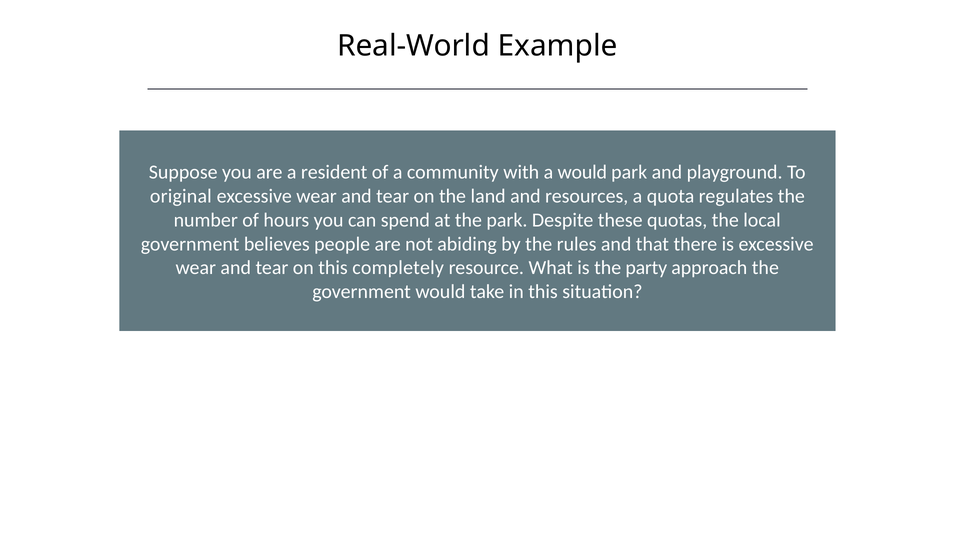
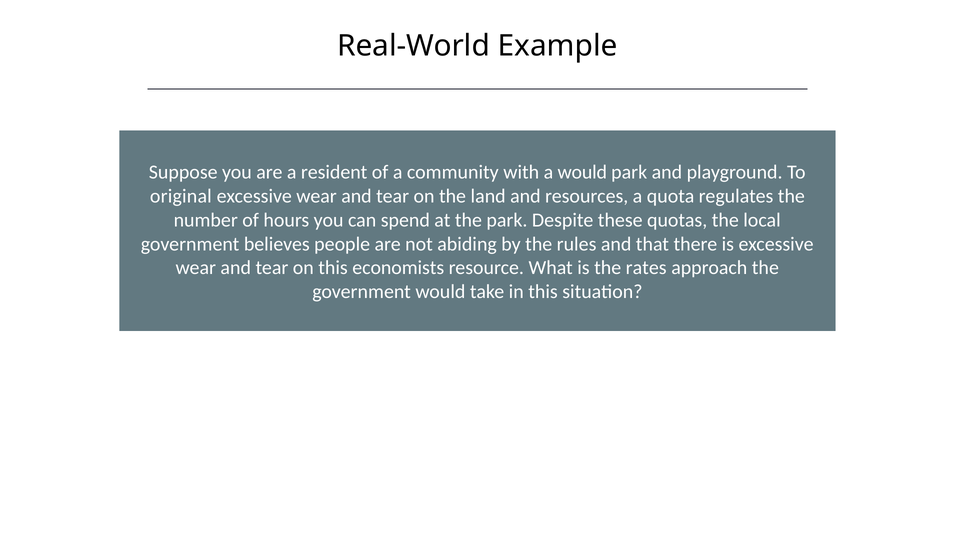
completely: completely -> economists (398, 268)
party: party -> rates (646, 268)
